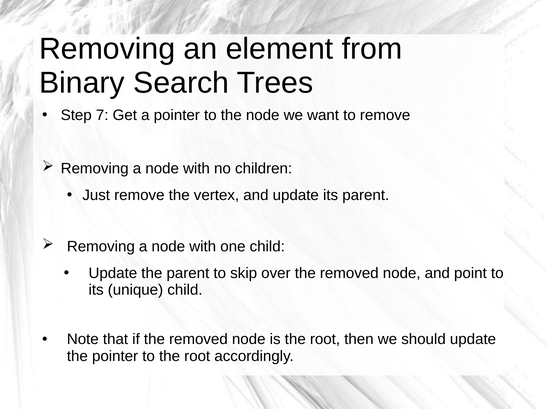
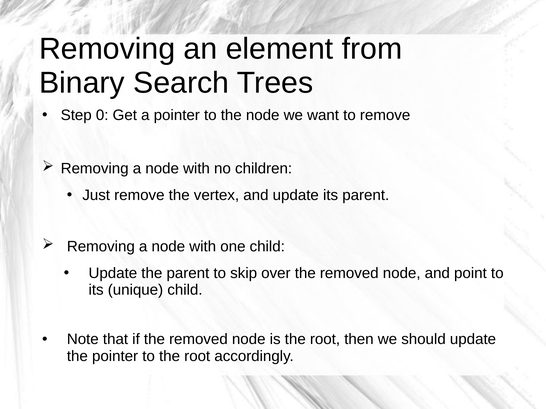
7: 7 -> 0 (102, 115)
